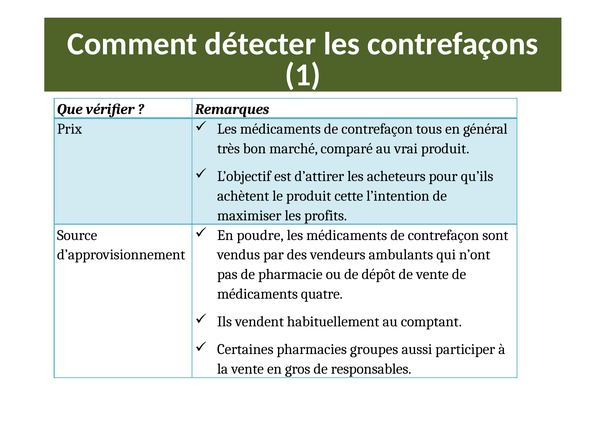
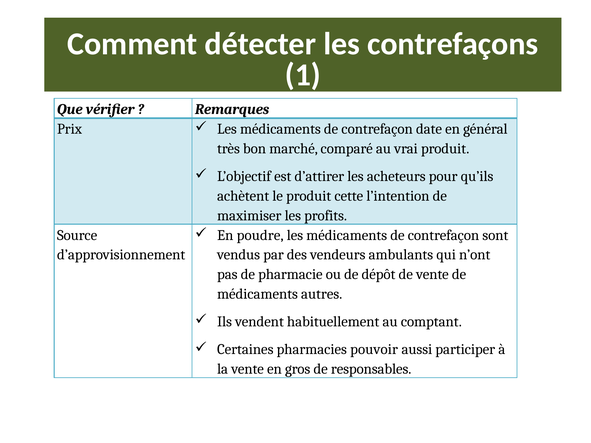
tous: tous -> date (429, 129)
quatre: quatre -> autres (322, 294)
groupes: groupes -> pouvoir (374, 350)
